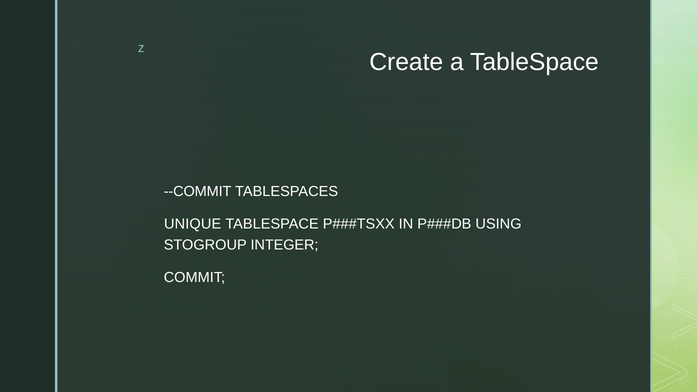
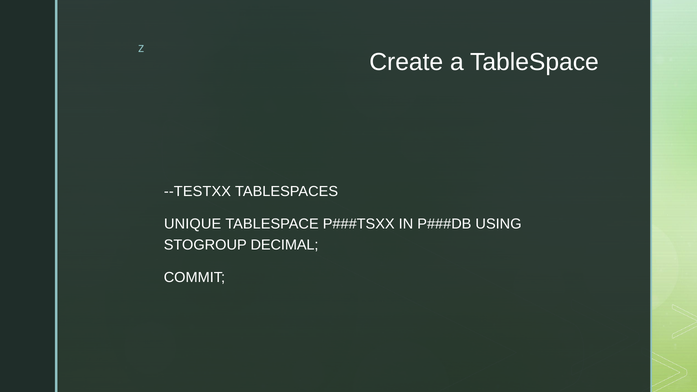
--COMMIT: --COMMIT -> --TESTXX (197, 191)
INTEGER: INTEGER -> DECIMAL (285, 245)
